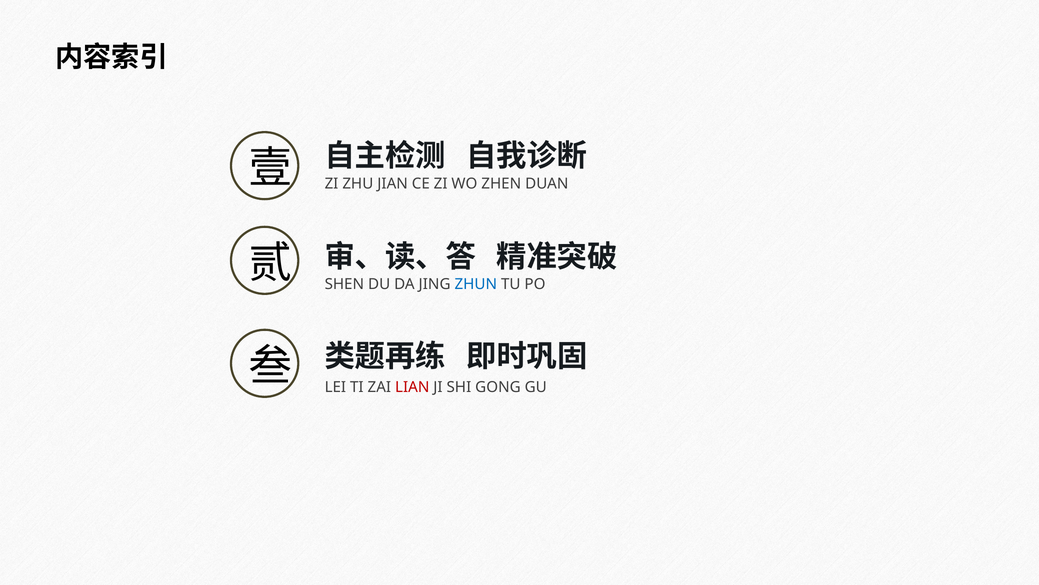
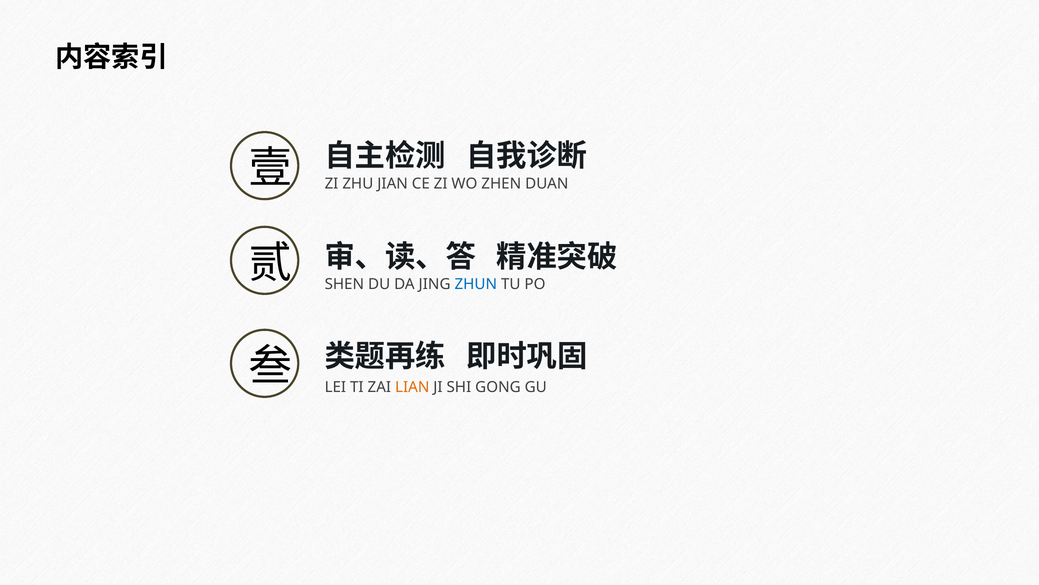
LIAN colour: red -> orange (412, 387)
